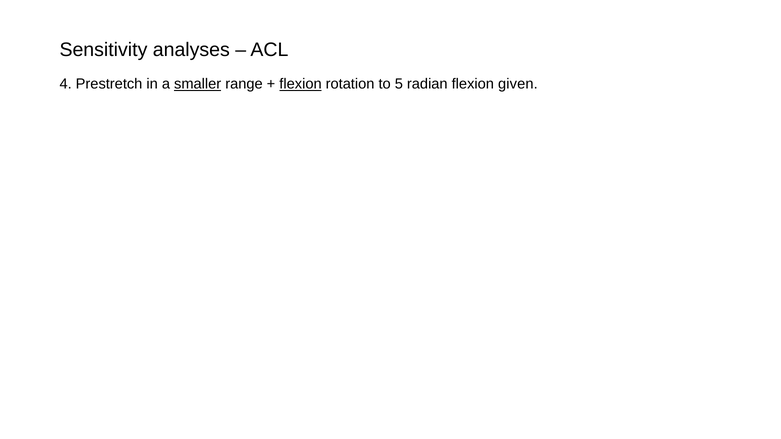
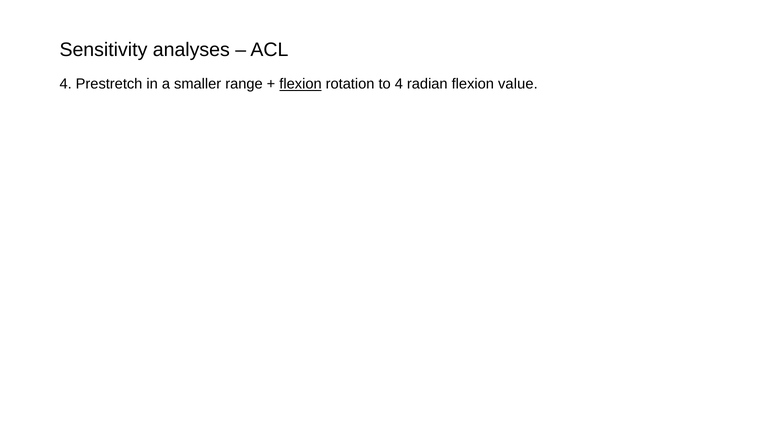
smaller underline: present -> none (198, 84)
to 5: 5 -> 4 (399, 84)
given: given -> value (518, 84)
